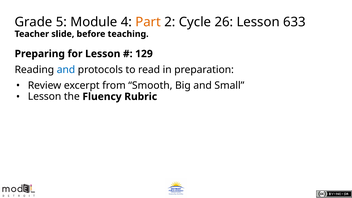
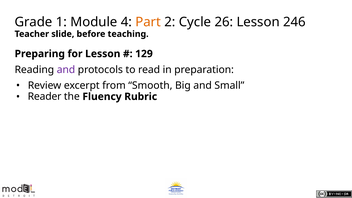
5: 5 -> 1 (61, 22)
633: 633 -> 246 (294, 22)
and colour: blue -> purple (66, 70)
Lesson: Lesson -> Reader (45, 97)
